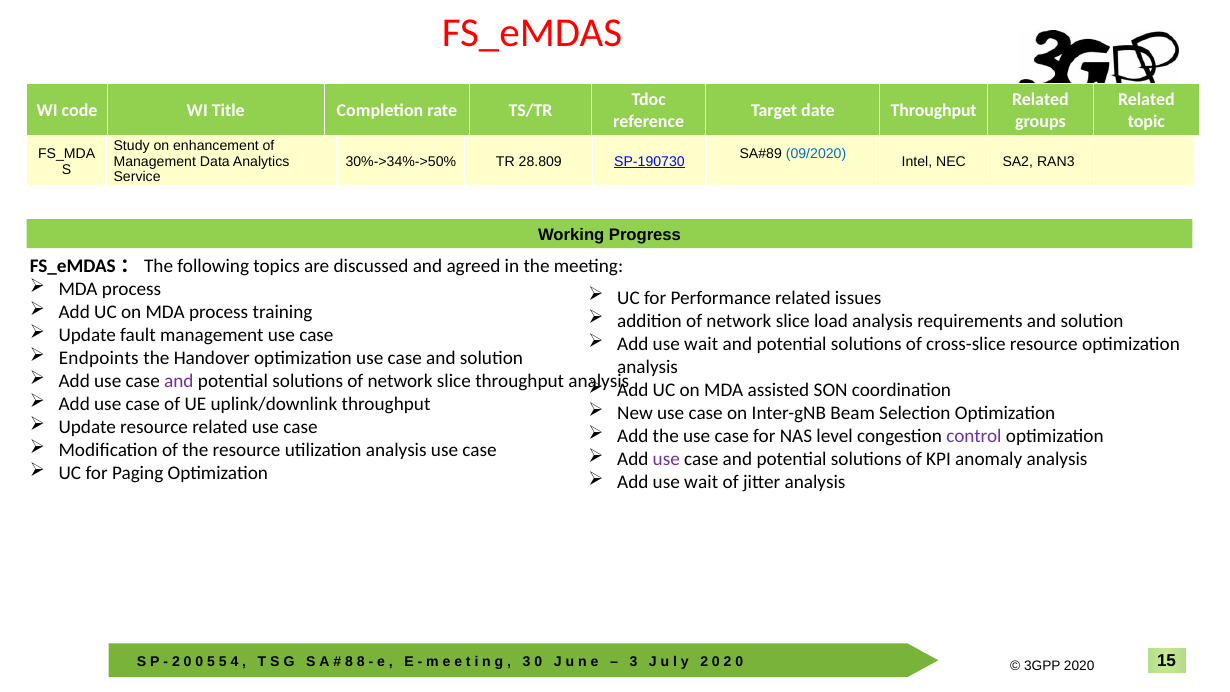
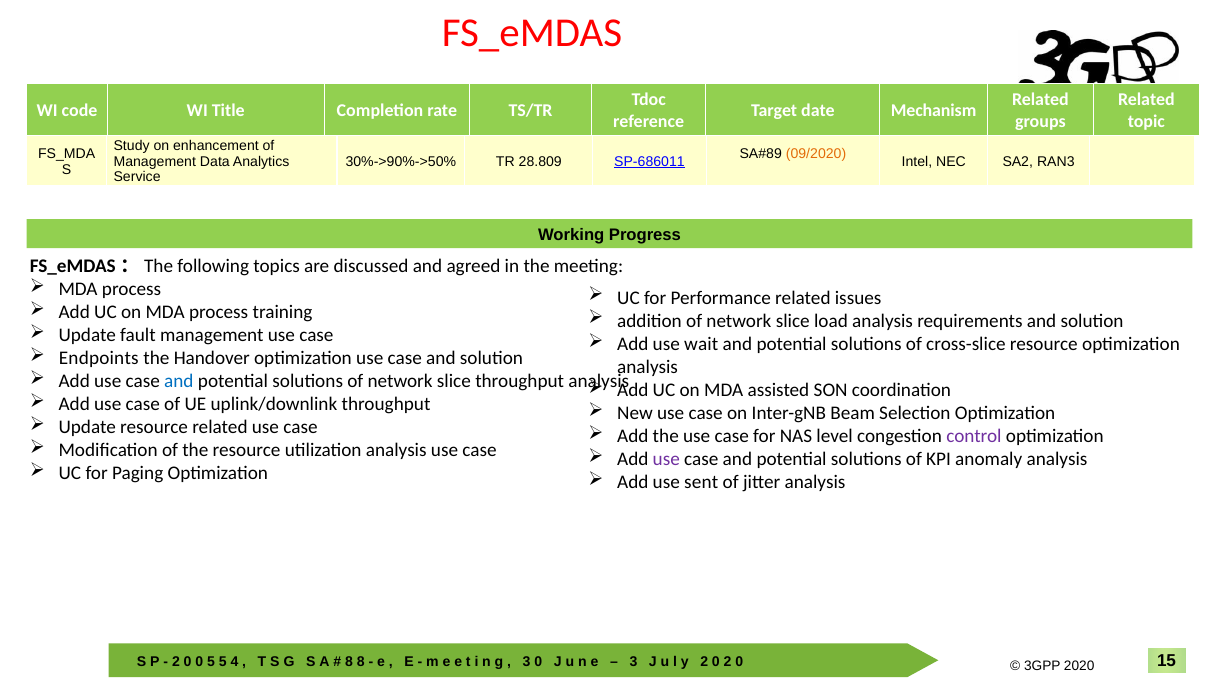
date Throughput: Throughput -> Mechanism (934, 110)
09/2020 colour: blue -> orange (816, 154)
30%->34%->50%: 30%->34%->50% -> 30%->90%->50% (401, 162)
SP-190730: SP-190730 -> SP-686011 (649, 162)
and colour: purple -> blue (179, 381)
wait: wait -> sent (701, 482)
